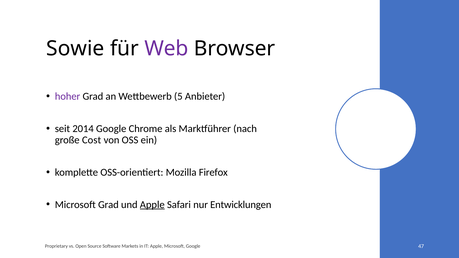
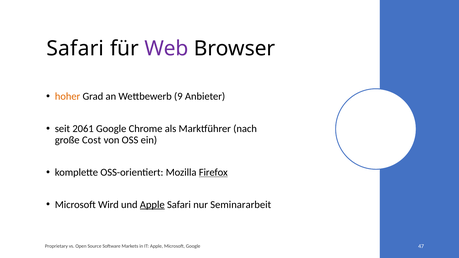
Sowie: Sowie -> Safari (75, 48)
hoher colour: purple -> orange (68, 97)
5: 5 -> 9 (178, 97)
2014: 2014 -> 2061 (83, 129)
Firefox underline: none -> present (213, 172)
Microsoft Grad: Grad -> Wird (108, 205)
Entwicklungen: Entwicklungen -> Seminararbeit (241, 205)
